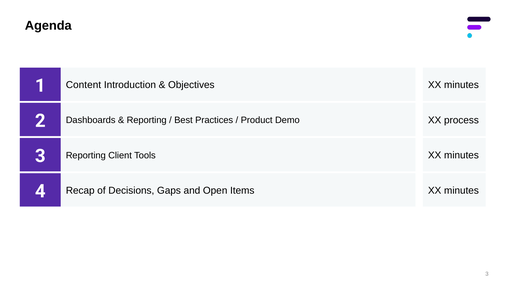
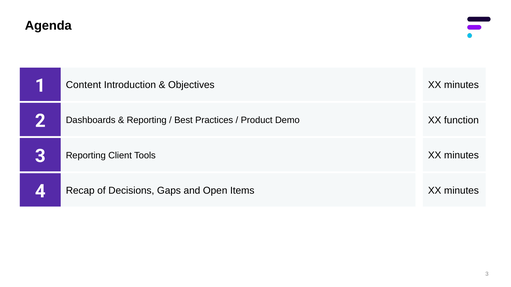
process: process -> function (461, 120)
